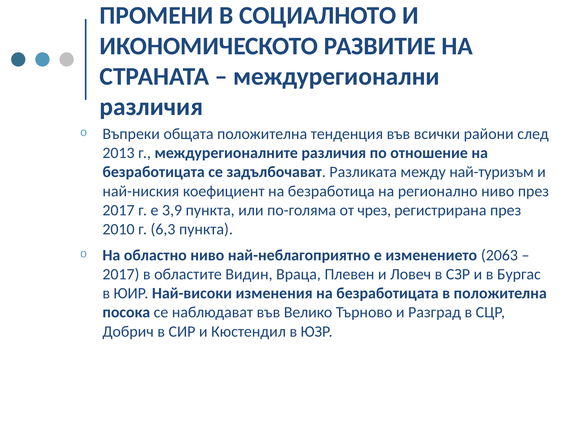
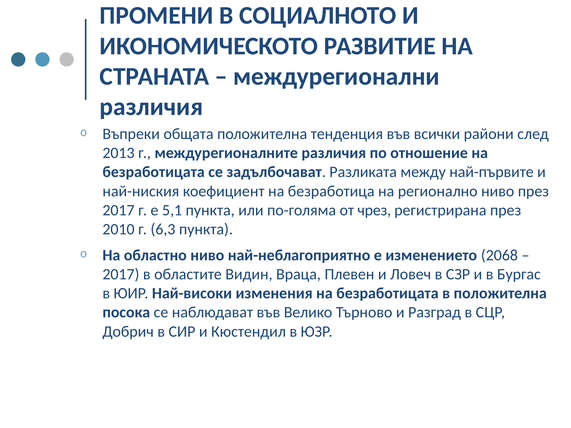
най-туризъм: най-туризъм -> най-първите (492, 172)
3,9: 3,9 -> 5,1 (172, 210)
2063: 2063 -> 2068 (499, 255)
